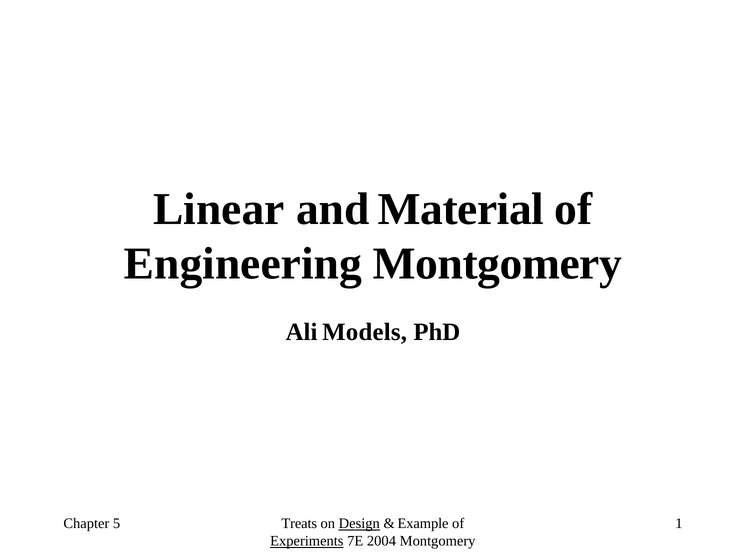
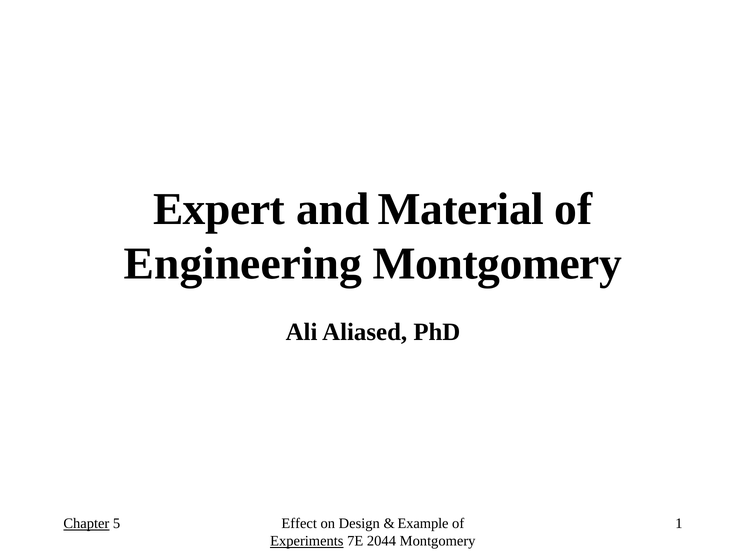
Linear: Linear -> Expert (219, 209)
Models: Models -> Aliased (365, 332)
Chapter underline: none -> present (86, 523)
Treats: Treats -> Effect (299, 523)
Design underline: present -> none (359, 523)
2004: 2004 -> 2044 (381, 541)
